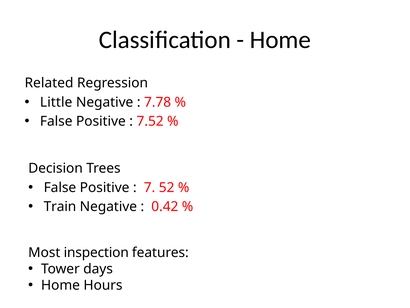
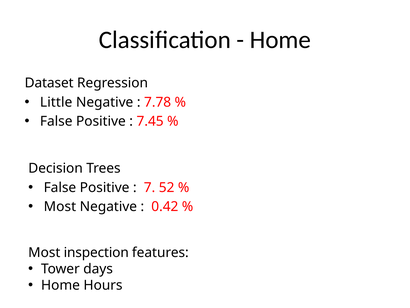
Related: Related -> Dataset (49, 83)
7.52: 7.52 -> 7.45 (150, 121)
Train: Train -> Most (60, 206)
